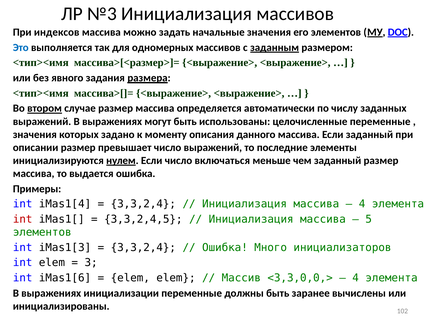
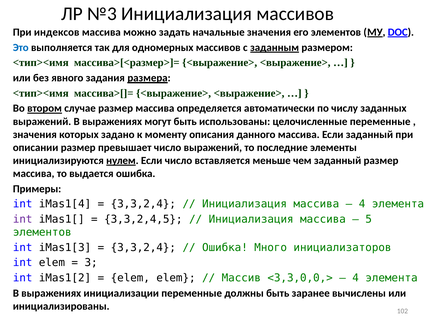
включаться: включаться -> вставляется (222, 160)
int colour: red -> purple (23, 219)
iMas1[6: iMas1[6 -> iMas1[2 (65, 277)
